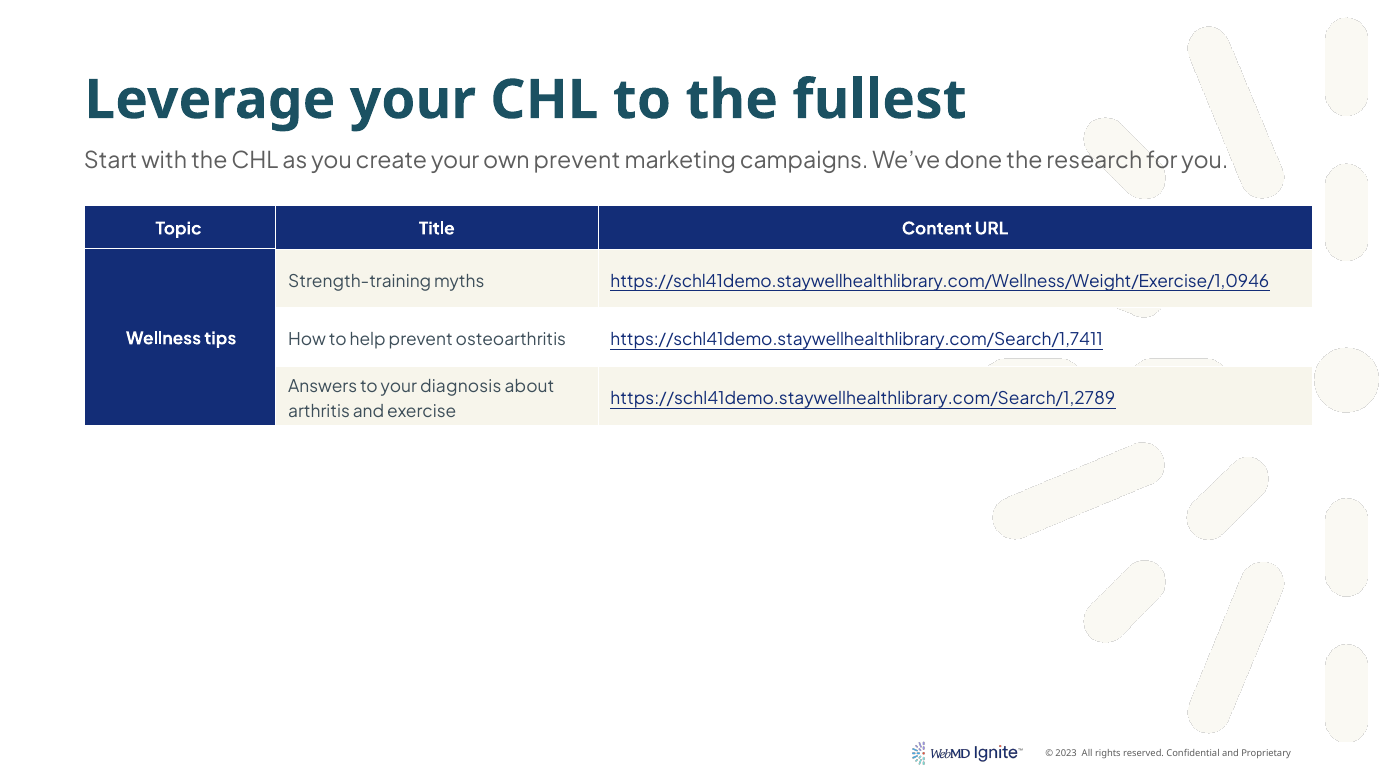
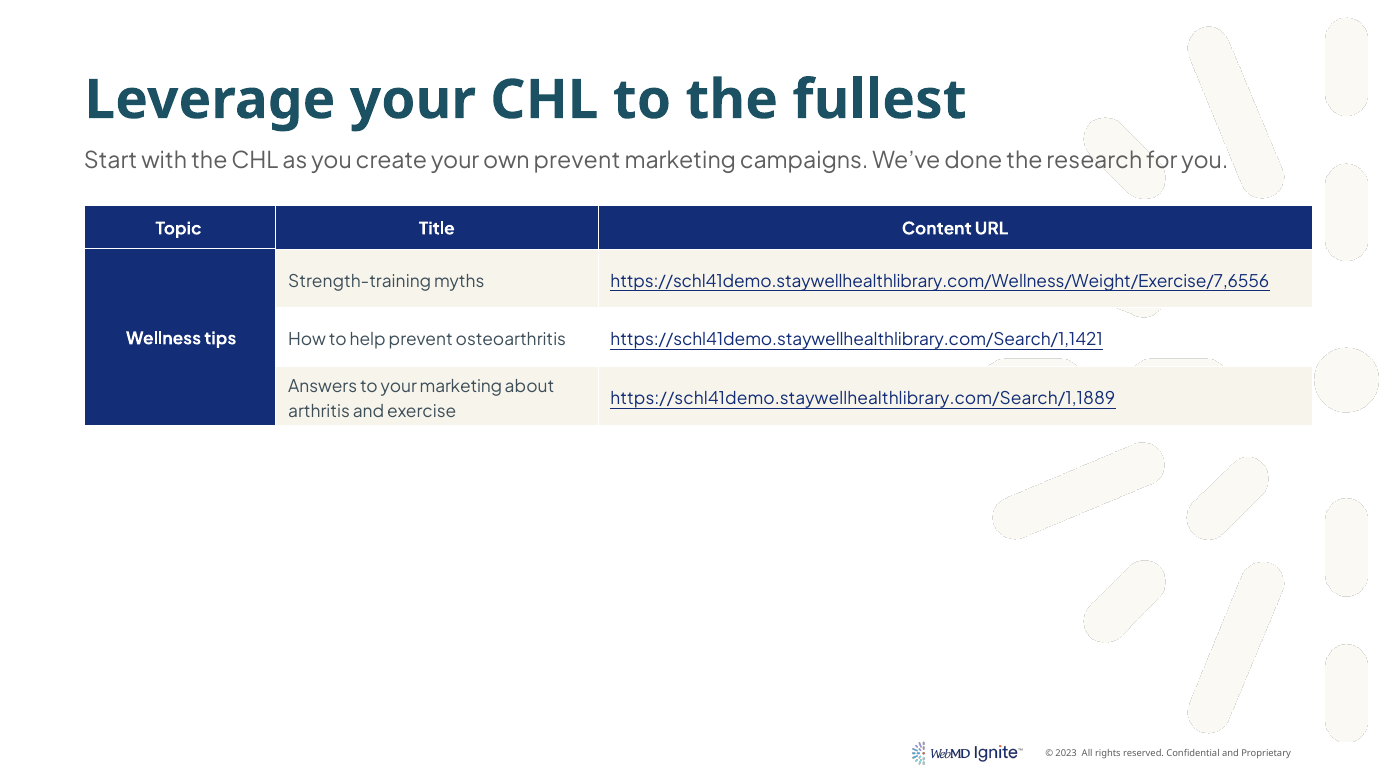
https://schl41demo.staywellhealthlibrary.com/Wellness/Weight/Exercise/1,0946: https://schl41demo.staywellhealthlibrary.com/Wellness/Weight/Exercise/1,0946 -> https://schl41demo.staywellhealthlibrary.com/Wellness/Weight/Exercise/7,6556 (940, 281)
https://schl41demo.staywellhealthlibrary.com/Search/1,7411: https://schl41demo.staywellhealthlibrary.com/Search/1,7411 -> https://schl41demo.staywellhealthlibrary.com/Search/1,1421 (857, 340)
your diagnosis: diagnosis -> marketing (461, 386)
https://schl41demo.staywellhealthlibrary.com/Search/1,2789: https://schl41demo.staywellhealthlibrary.com/Search/1,2789 -> https://schl41demo.staywellhealthlibrary.com/Search/1,1889 (863, 399)
